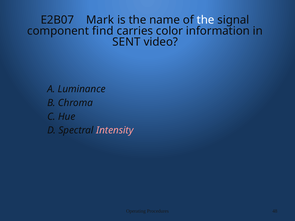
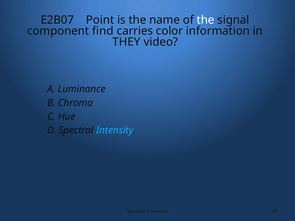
Mark: Mark -> Point (100, 20)
SENT: SENT -> THEY (126, 42)
Intensity colour: pink -> light blue (115, 130)
